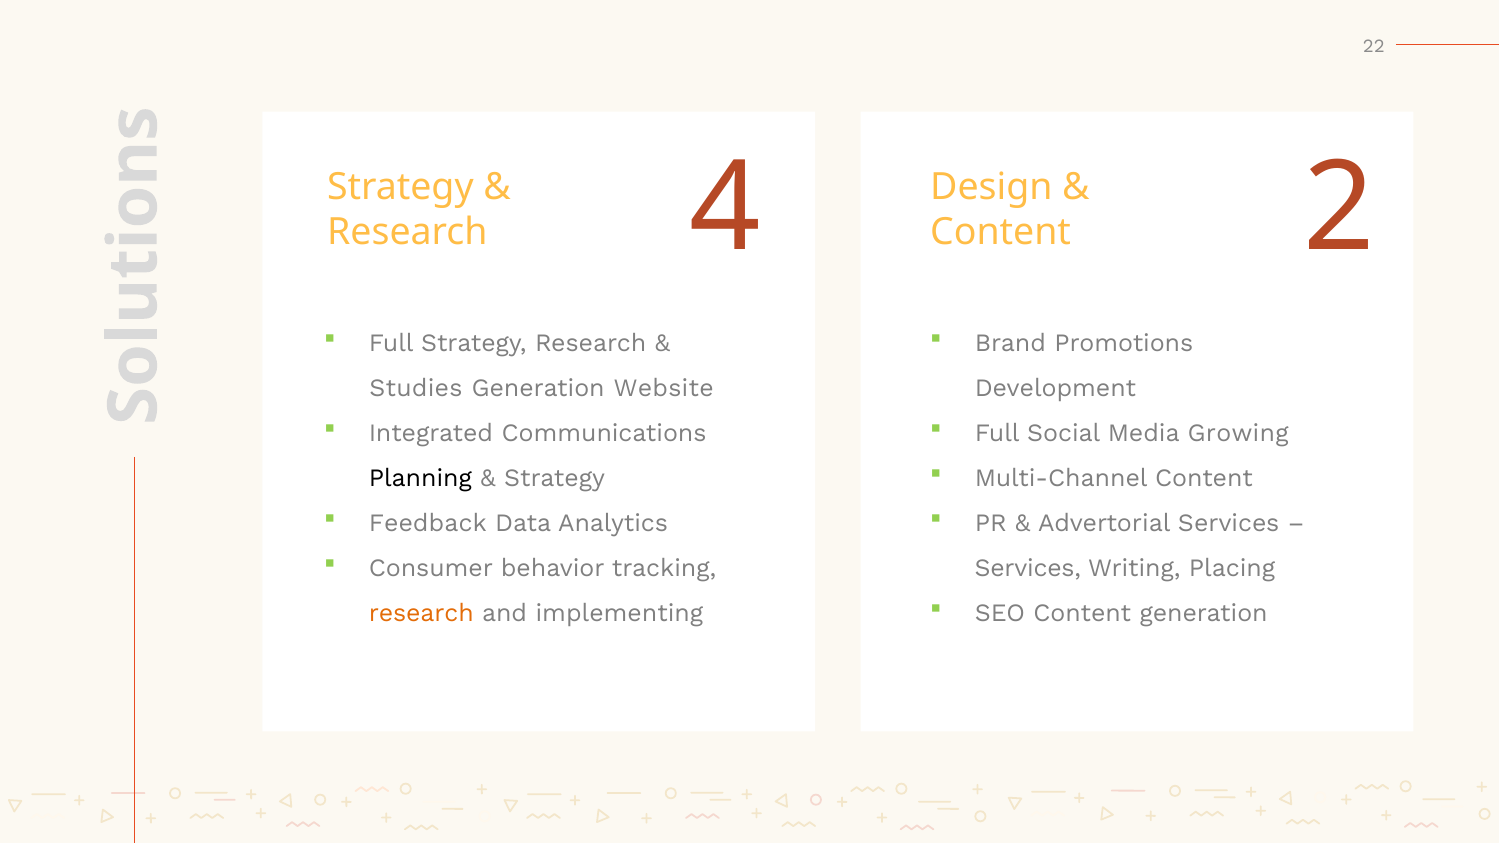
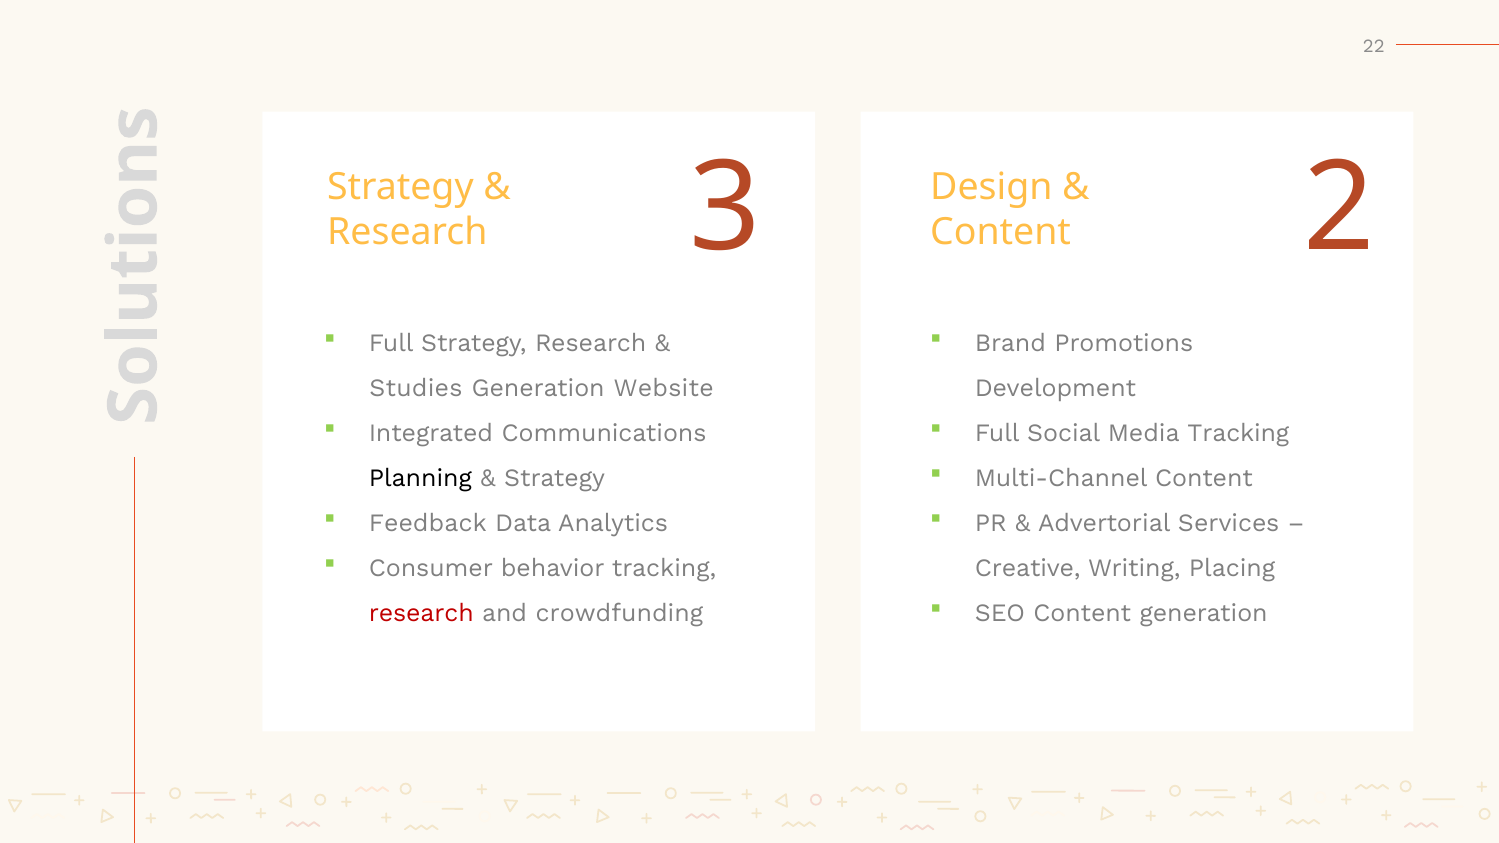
4: 4 -> 3 (726, 208)
Media Growing: Growing -> Tracking (1238, 433)
Services: Services -> Creative (1028, 568)
research colour: orange -> red (421, 613)
implementing: implementing -> crowdfunding (619, 613)
